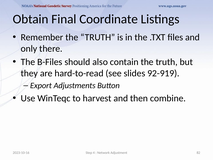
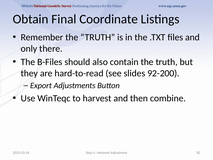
92-919: 92-919 -> 92-200 (163, 73)
